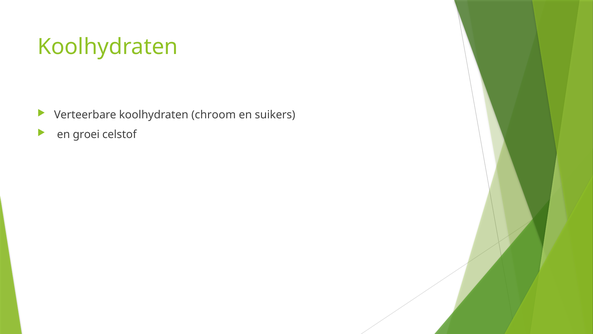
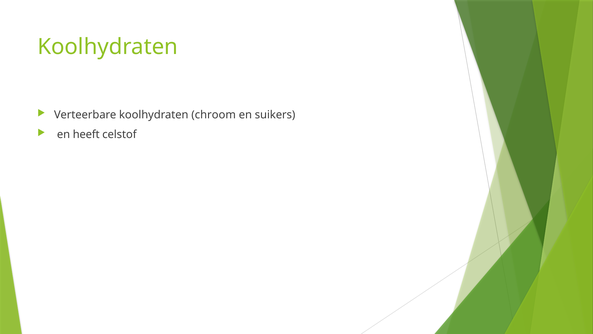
groei: groei -> heeft (86, 134)
